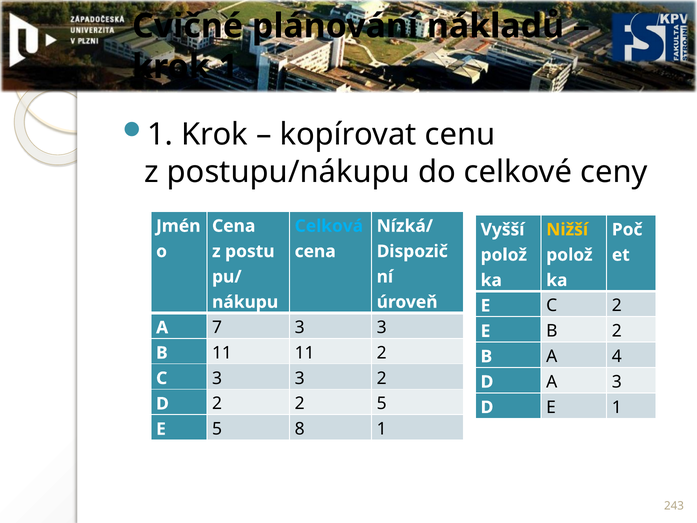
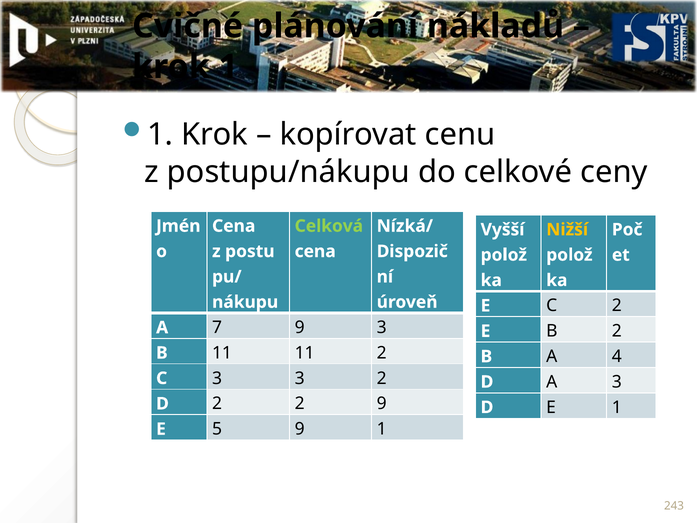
Celková colour: light blue -> light green (329, 226)
7 3: 3 -> 9 (300, 327)
2 5: 5 -> 9 (382, 404)
5 8: 8 -> 9 (300, 429)
